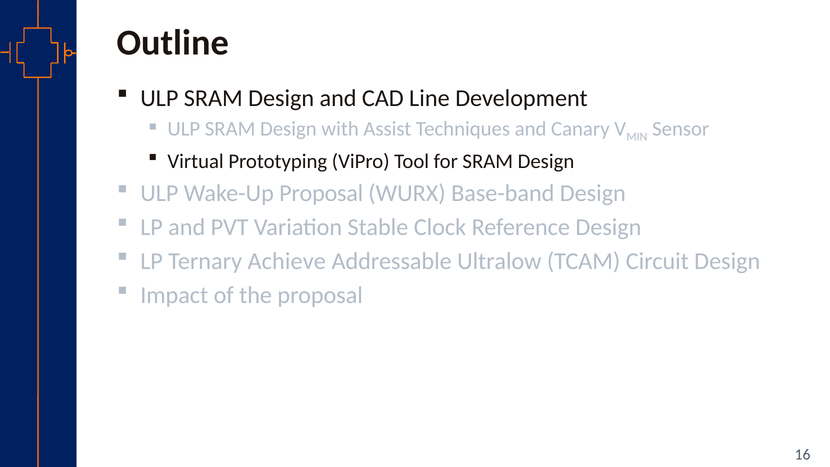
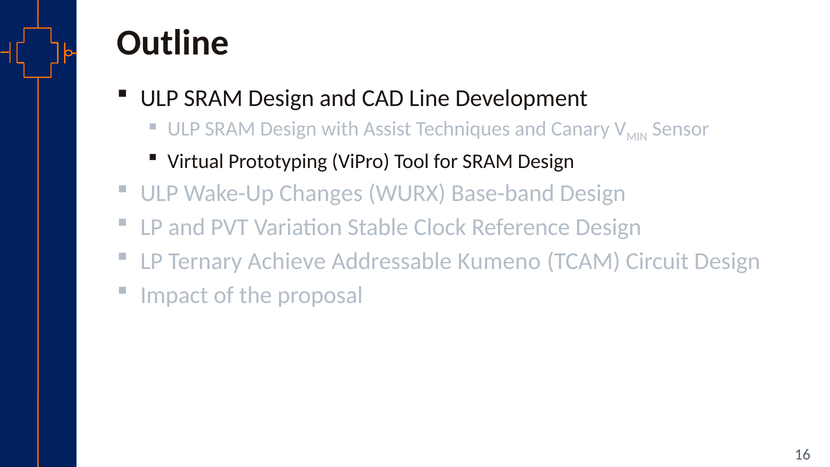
Wake-Up Proposal: Proposal -> Changes (321, 193)
Ultralow: Ultralow -> Kumeno (499, 261)
